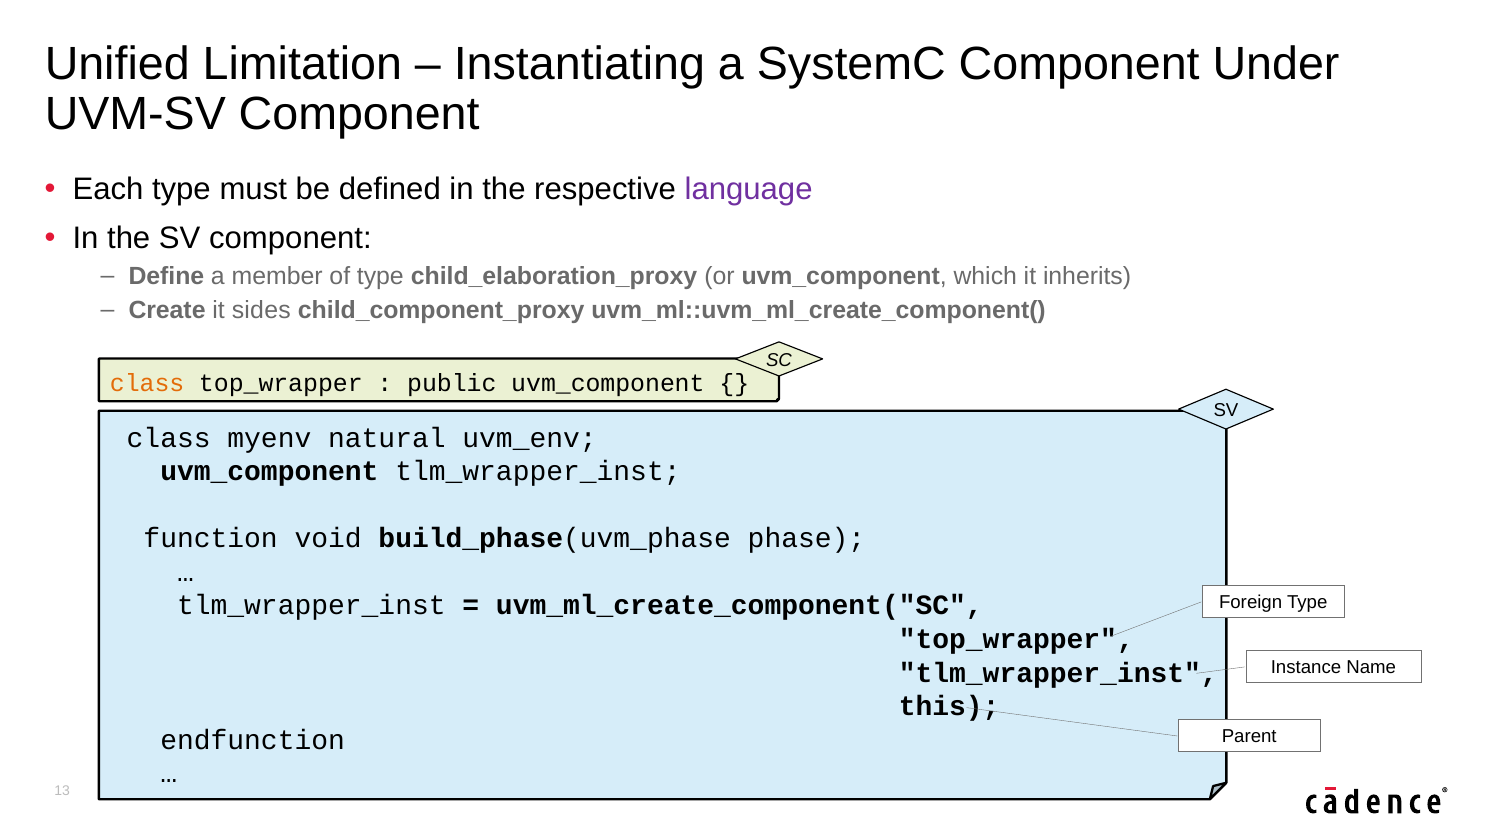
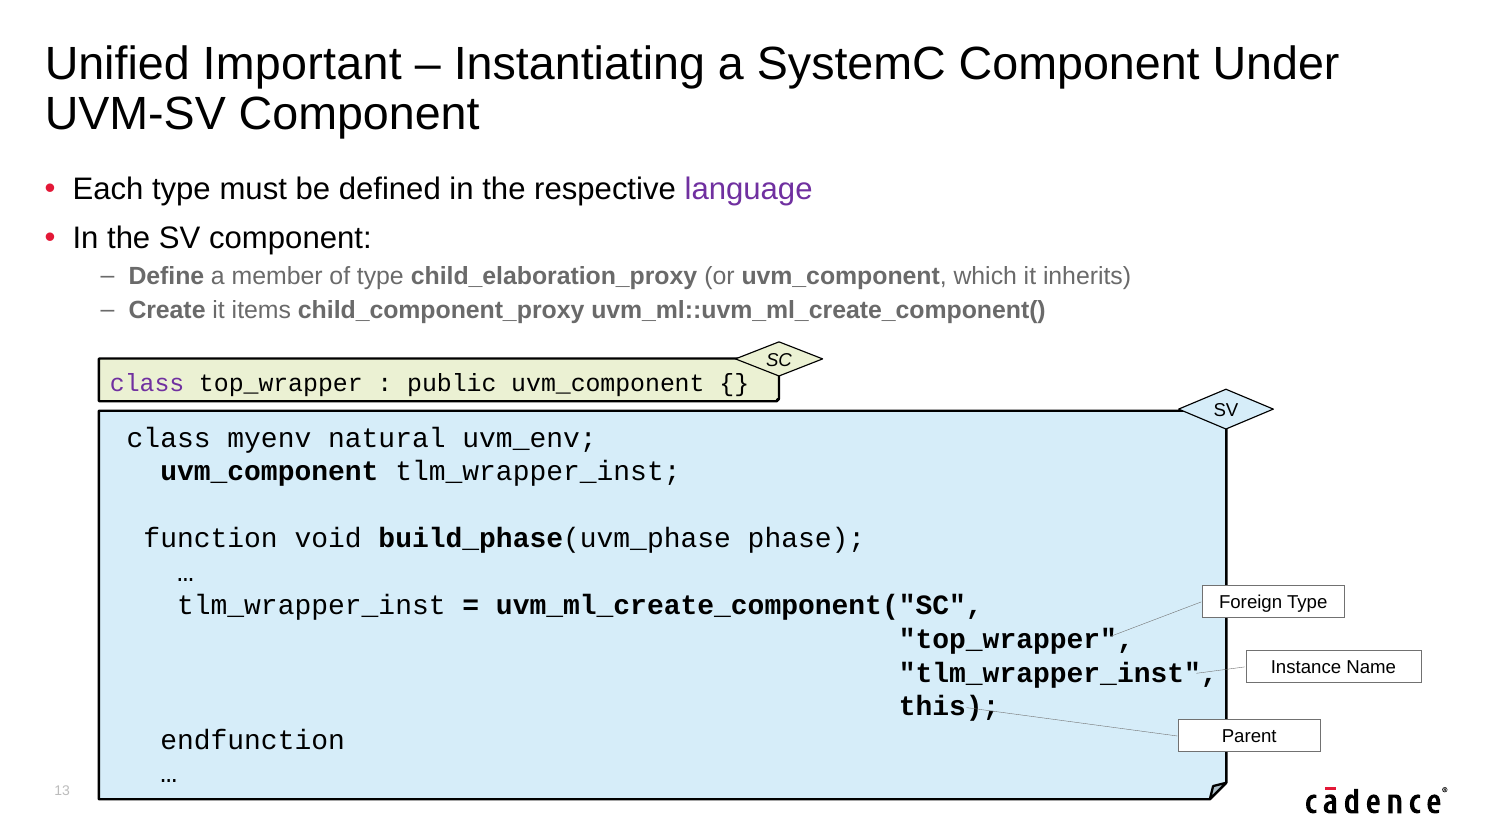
Limitation: Limitation -> Important (302, 64)
sides: sides -> items (261, 311)
class colour: orange -> purple (147, 384)
